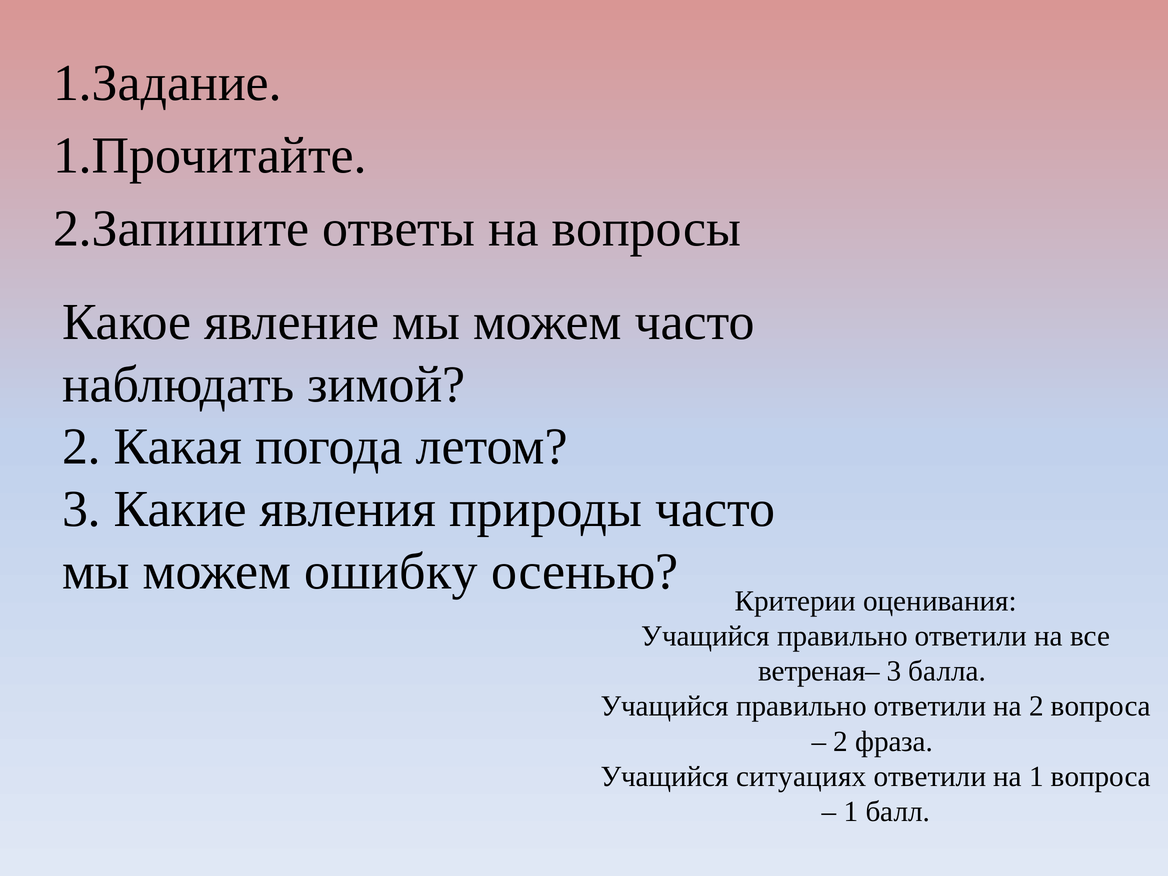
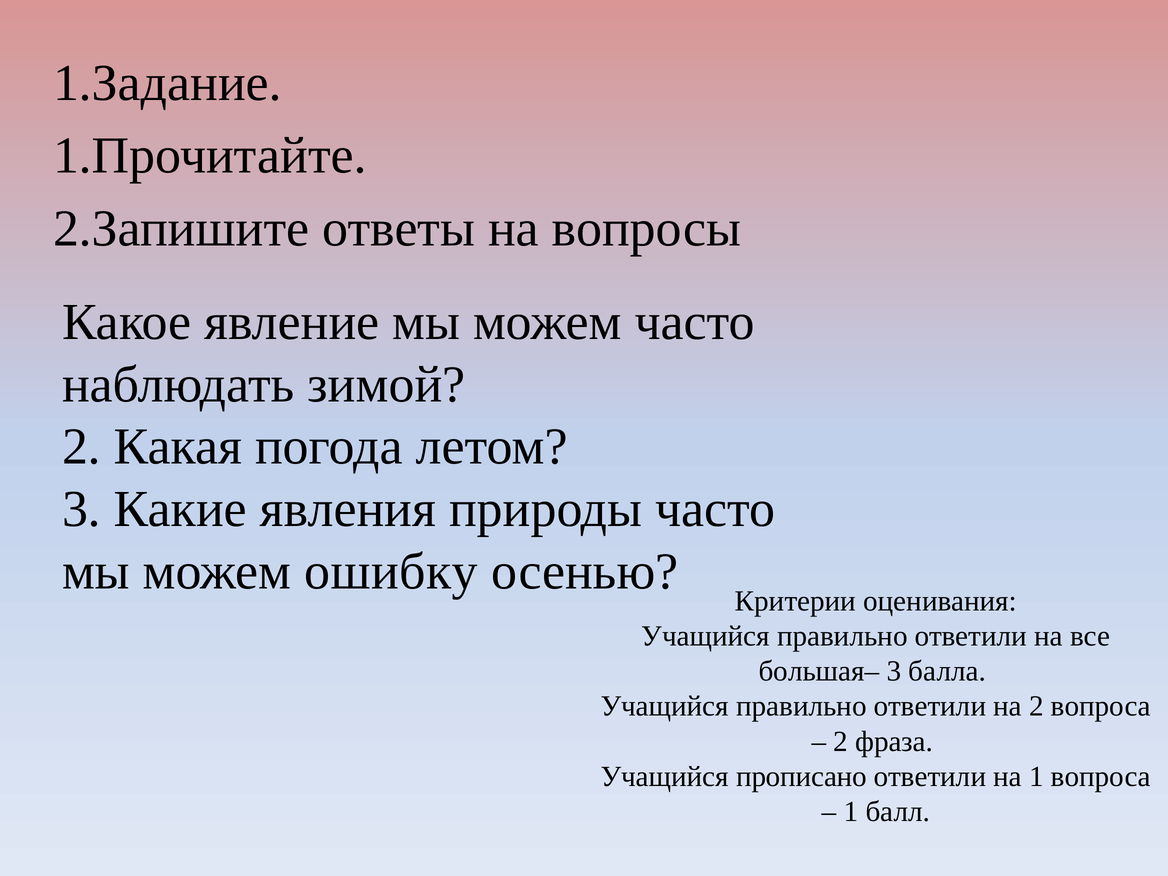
ветреная–: ветреная– -> большая– (819, 671)
ситуациях: ситуациях -> прописано (801, 776)
